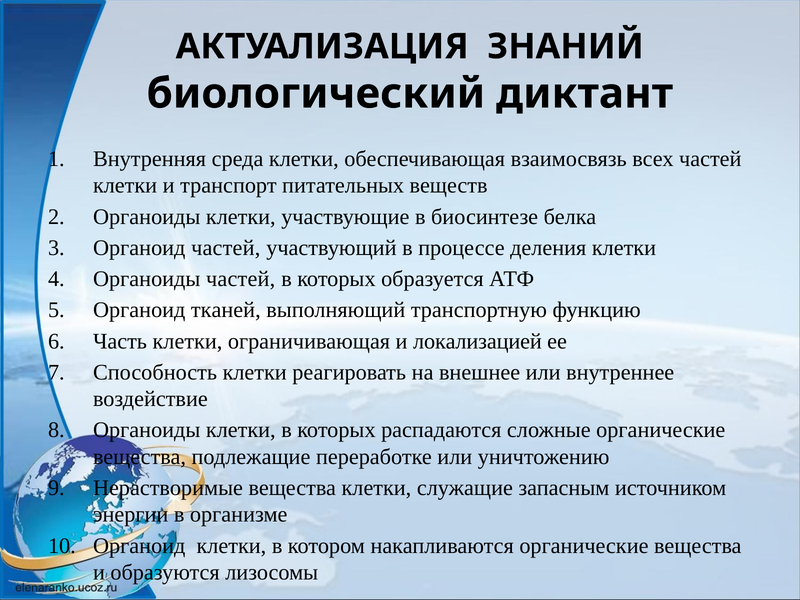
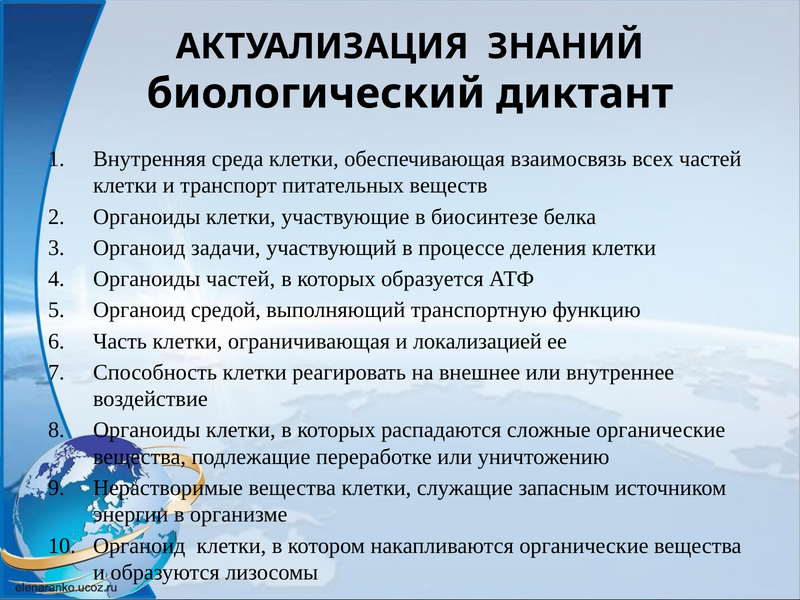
Органоид частей: частей -> задачи (226, 248)
тканей: тканей -> средой (226, 310)
